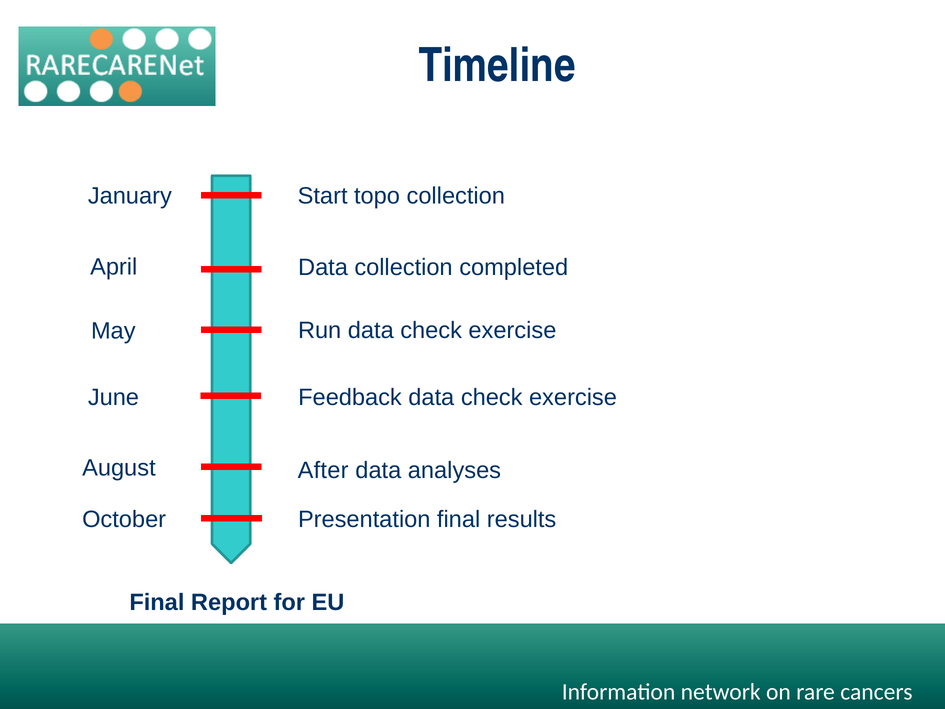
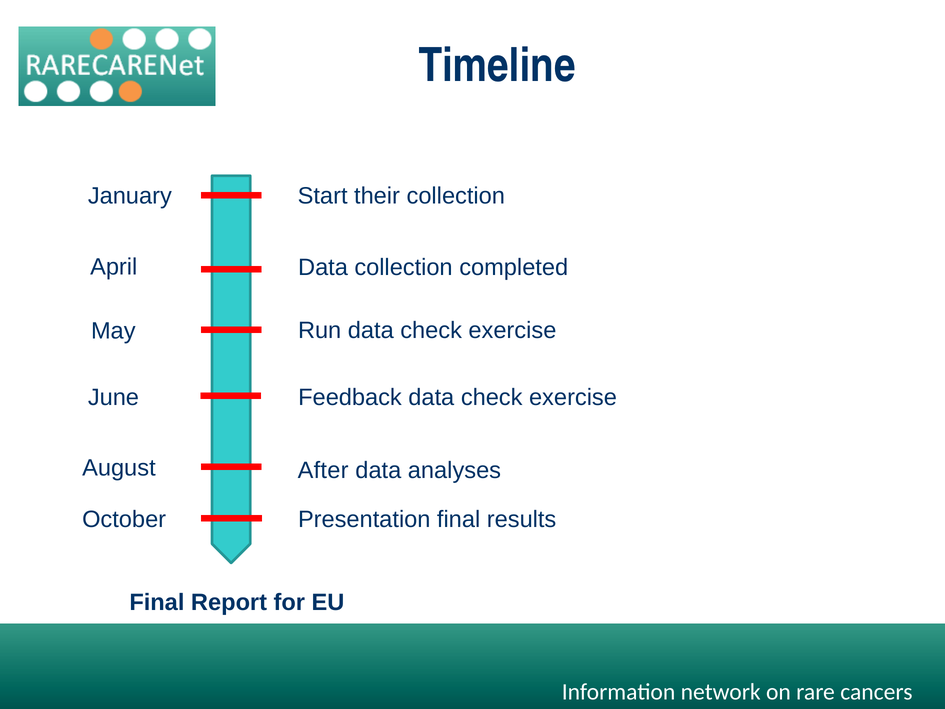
topo: topo -> their (377, 196)
